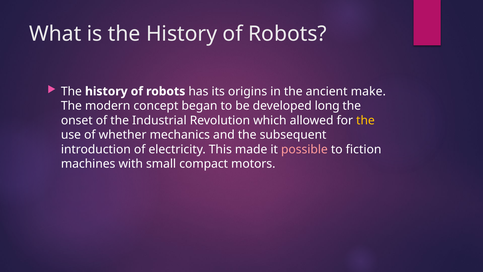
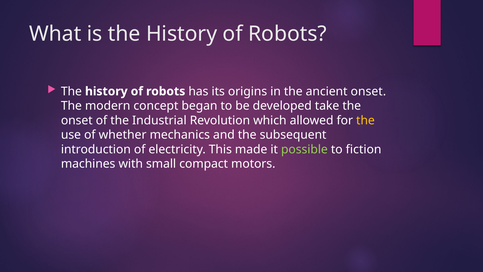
ancient make: make -> onset (368, 91)
long: long -> take (327, 106)
possible colour: pink -> light green (304, 149)
